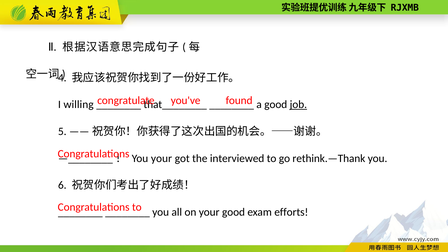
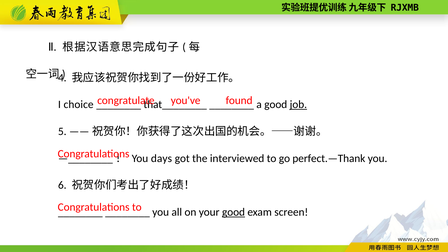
willing: willing -> choice (79, 105)
You your: your -> days (161, 158)
rethink.—Thank: rethink.—Thank -> perfect.—Thank (329, 158)
good underline: none -> present (233, 212)
efforts: efforts -> screen (291, 212)
